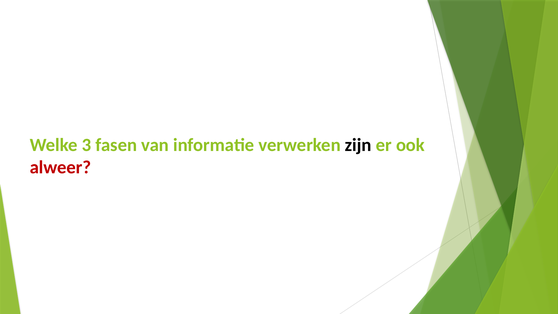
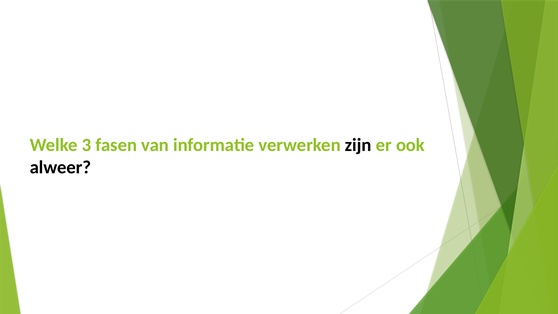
alweer colour: red -> black (60, 167)
